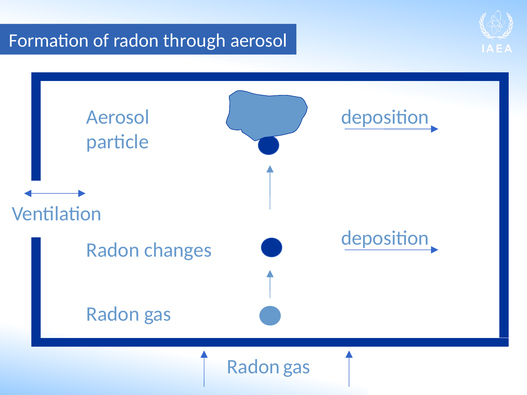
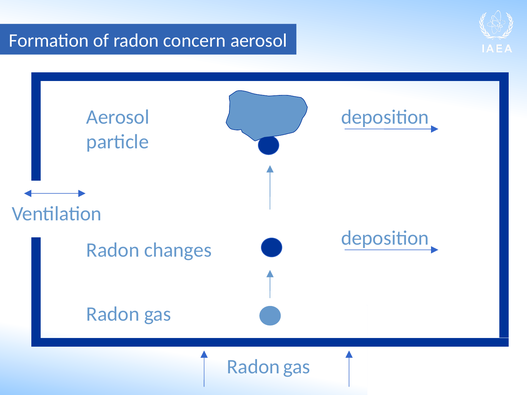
through: through -> concern (194, 41)
